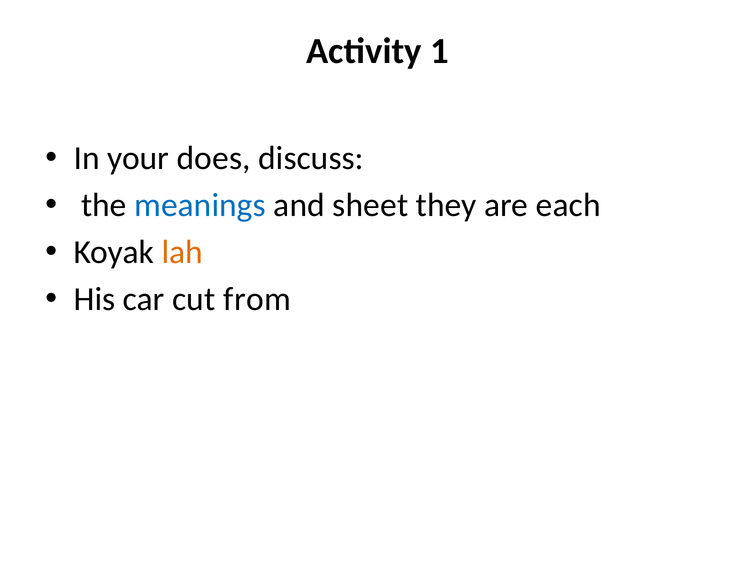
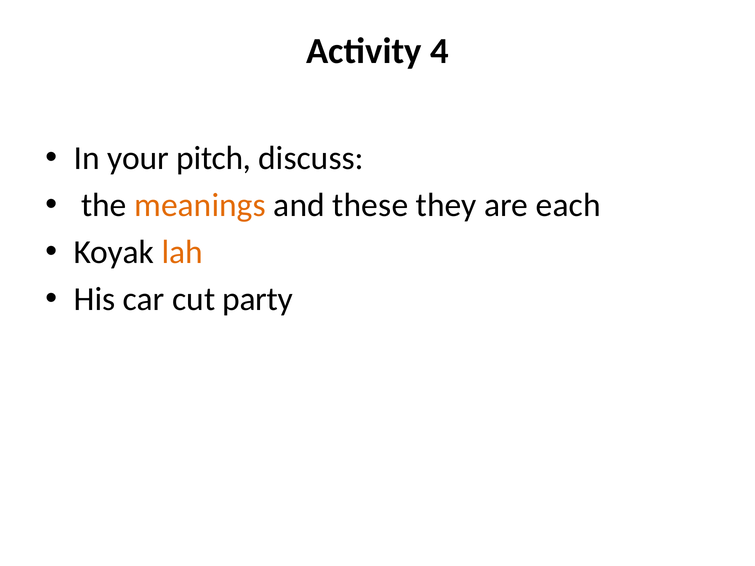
1: 1 -> 4 (439, 51)
does: does -> pitch (214, 158)
meanings colour: blue -> orange (200, 205)
sheet: sheet -> these (370, 205)
from: from -> party (257, 299)
